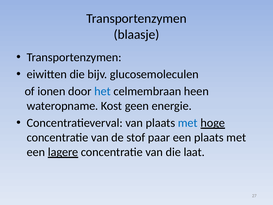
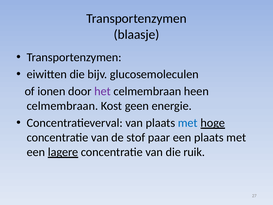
het colour: blue -> purple (103, 91)
wateropname: wateropname -> celmembraan (62, 106)
laat: laat -> ruik (194, 152)
